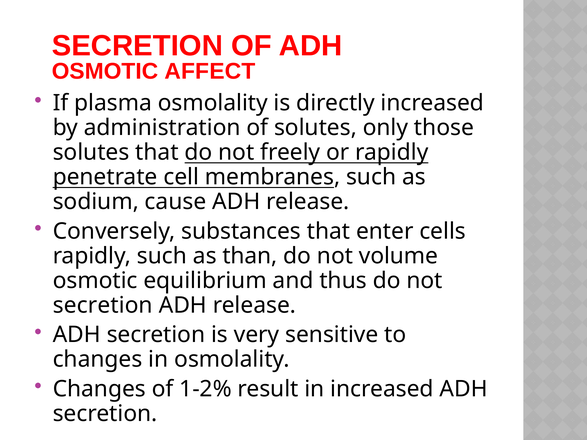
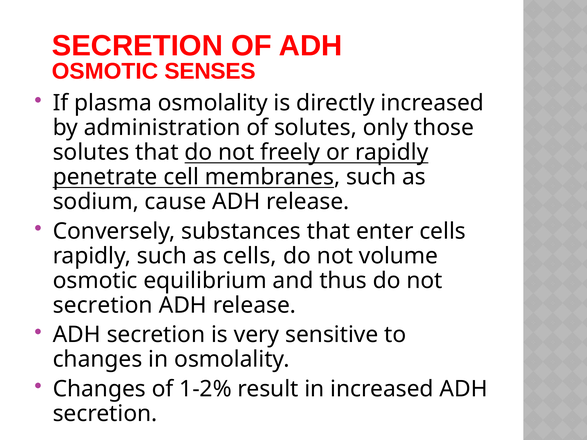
AFFECT: AFFECT -> SENSES (210, 71)
as than: than -> cells (250, 256)
